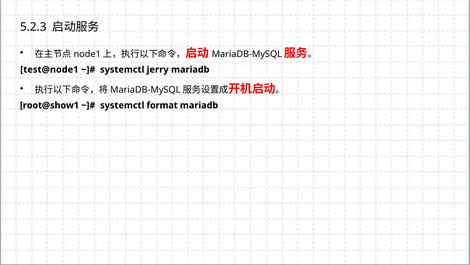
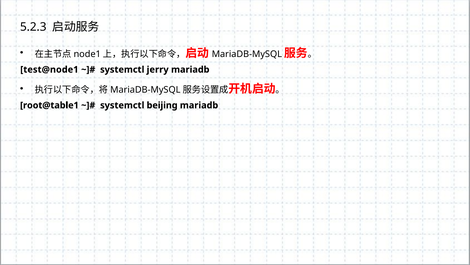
root@show1: root@show1 -> root@table1 (49, 105)
format: format -> beijing (162, 105)
